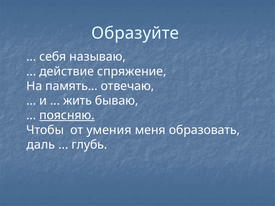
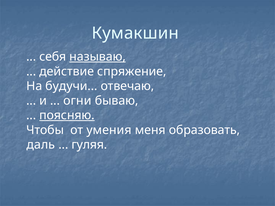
Образуйте: Образуйте -> Кумакшин (135, 33)
называю underline: none -> present (98, 57)
память: память -> будучи (71, 86)
жить: жить -> огни (77, 101)
глубь: глубь -> гуляя (89, 145)
